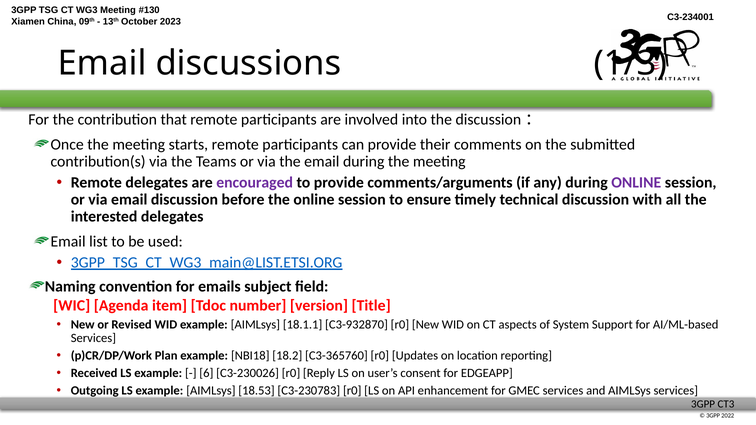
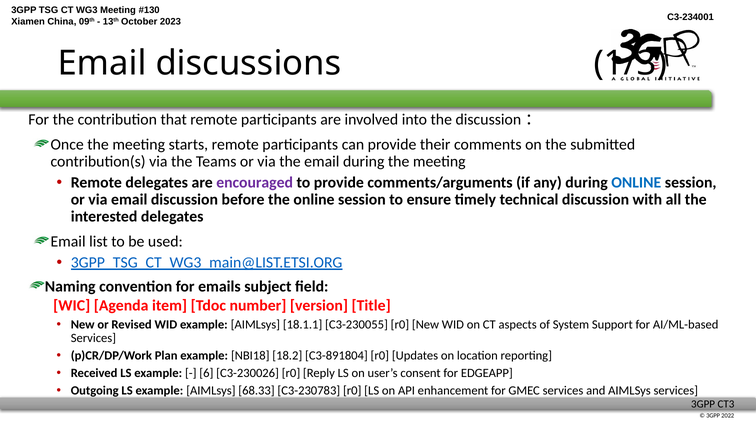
ONLINE colour: purple -> blue (636, 183)
C3-932870: C3-932870 -> C3-230055 (357, 325)
C3-365760: C3-365760 -> C3-891804 (336, 356)
18.53: 18.53 -> 68.33 (257, 391)
